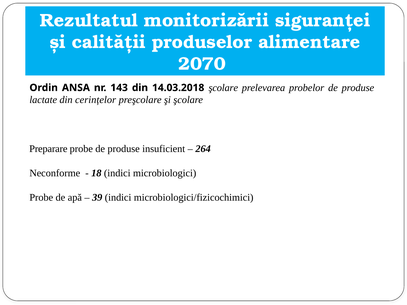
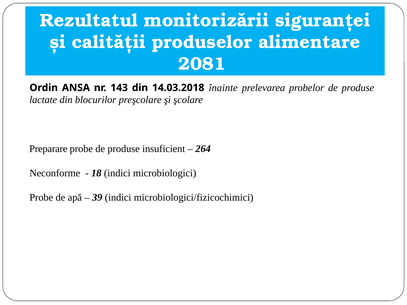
2070: 2070 -> 2081 (202, 64)
14.03.2018 şcolare: şcolare -> înainte (223, 88)
cerințelor: cerințelor -> blocurilor (96, 100)
